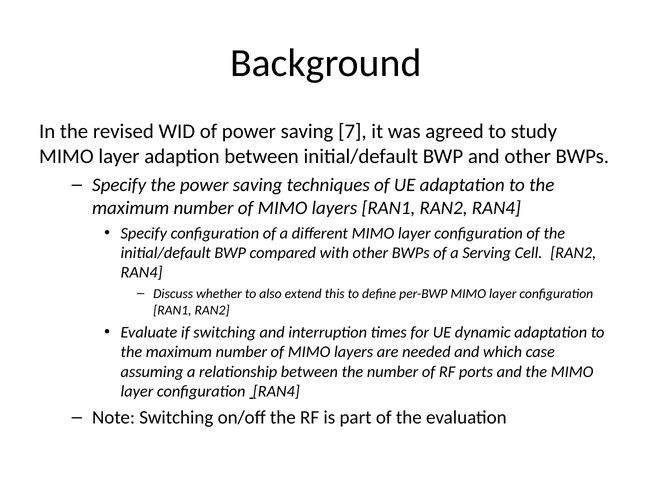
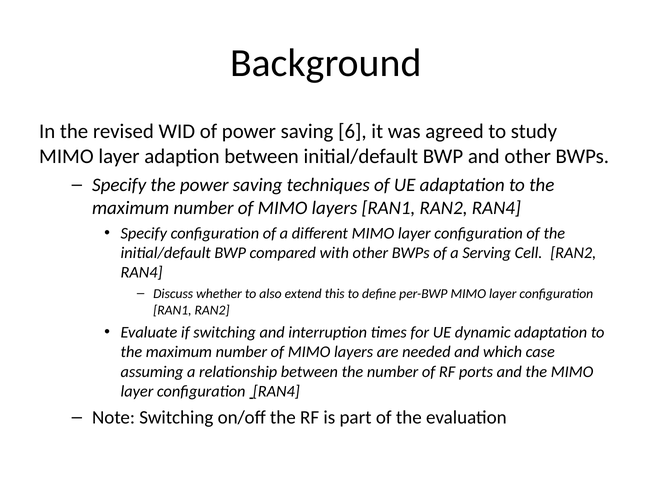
7: 7 -> 6 (352, 131)
